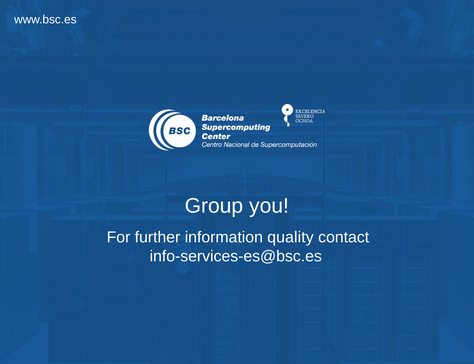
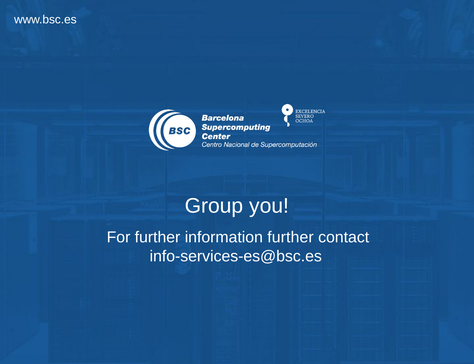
information quality: quality -> further (290, 237)
